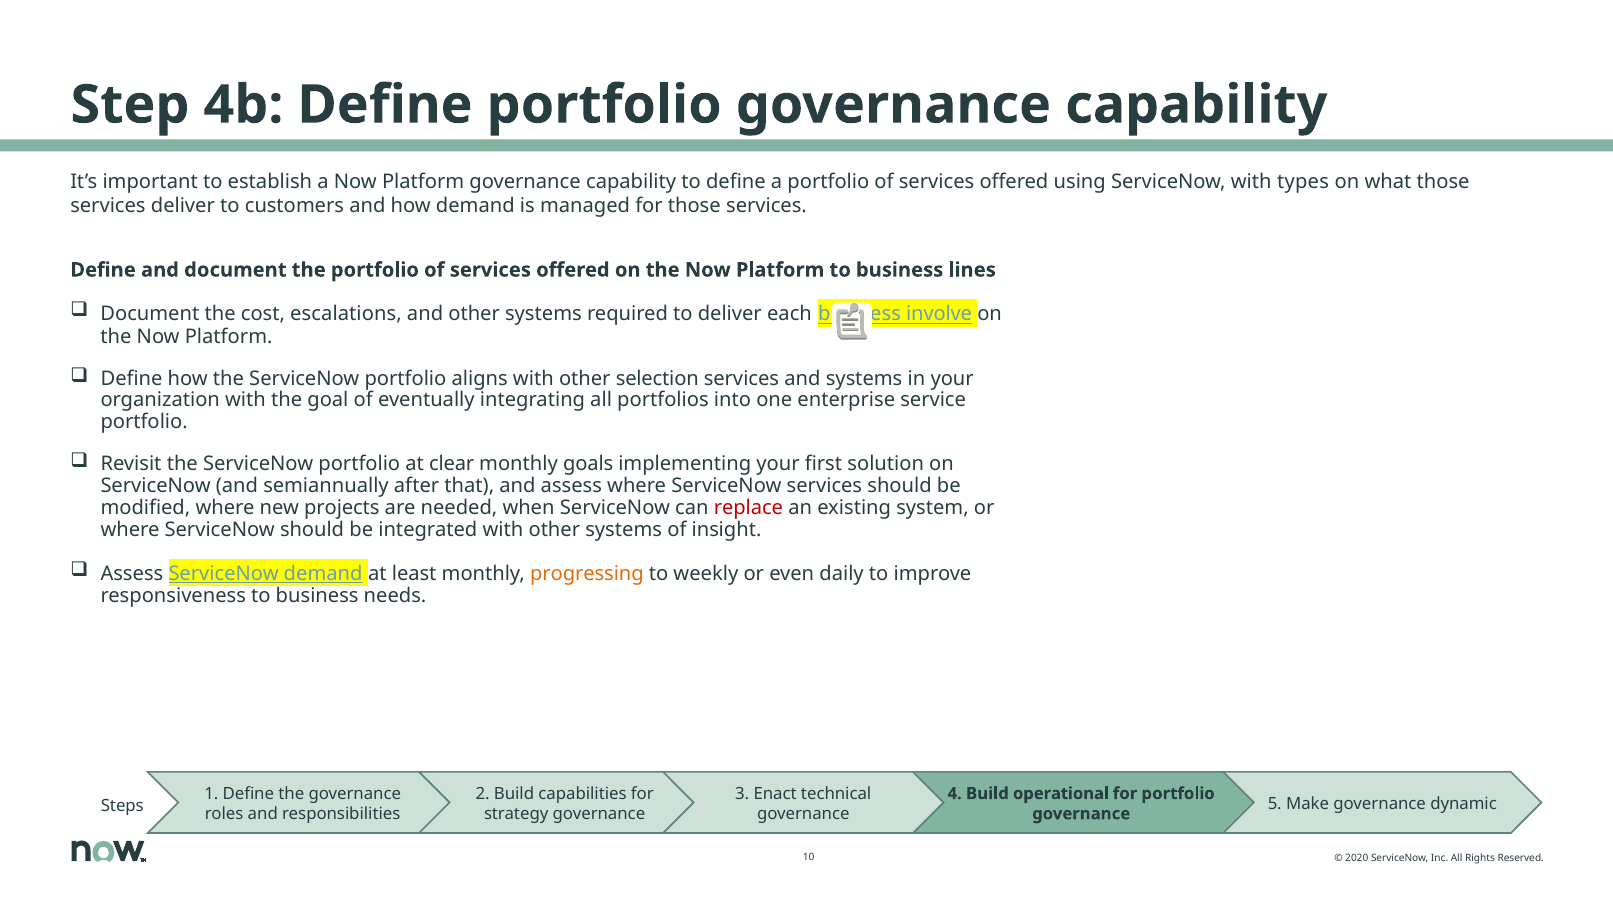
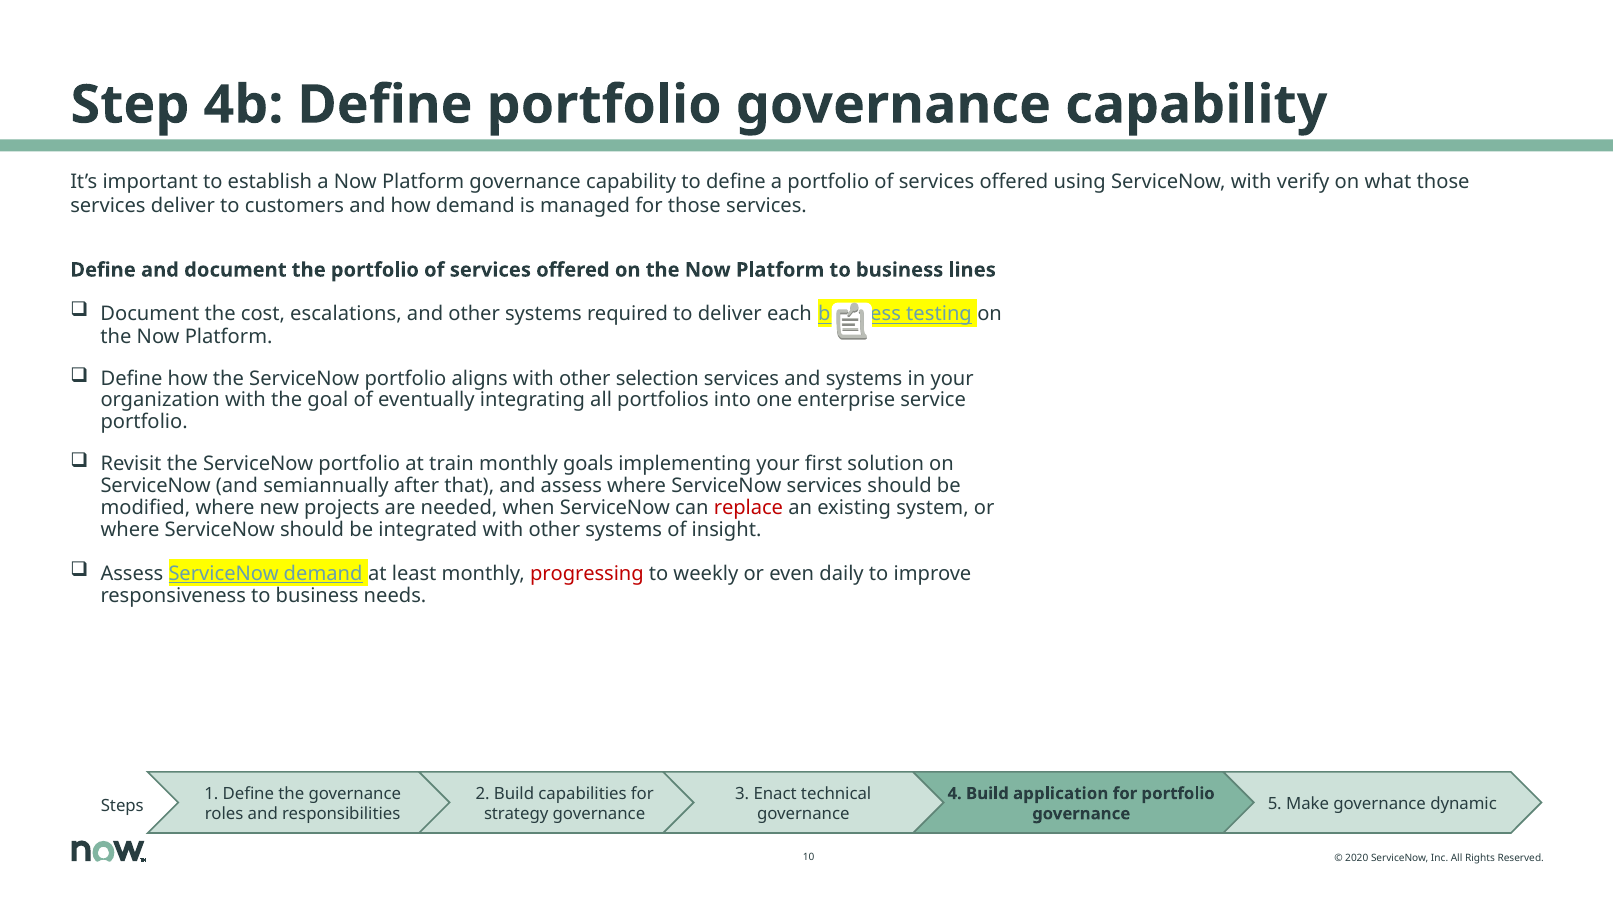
types: types -> verify (1303, 181)
involve: involve -> testing (939, 314)
clear: clear -> train (452, 464)
progressing colour: orange -> red (587, 573)
operational: operational -> application (1061, 793)
